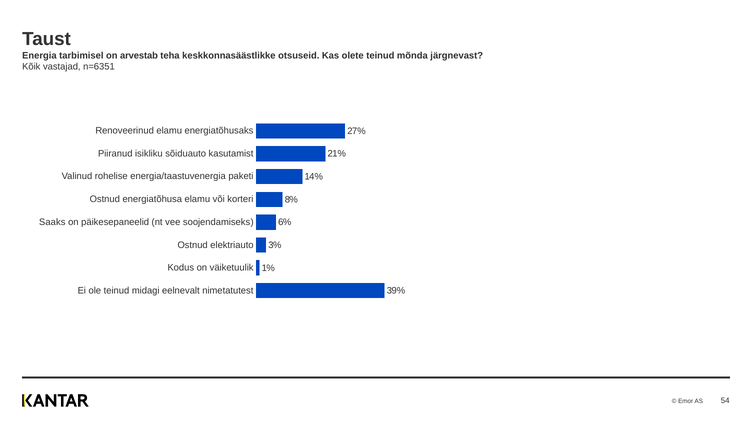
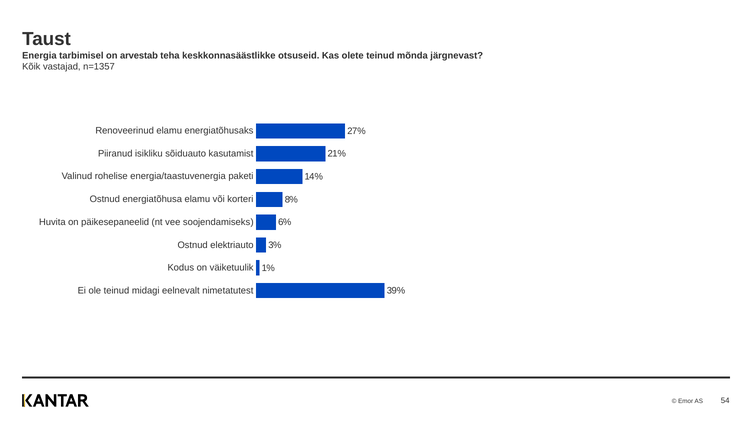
n=6351: n=6351 -> n=1357 (99, 67)
Saaks: Saaks -> Huvita (52, 222)
